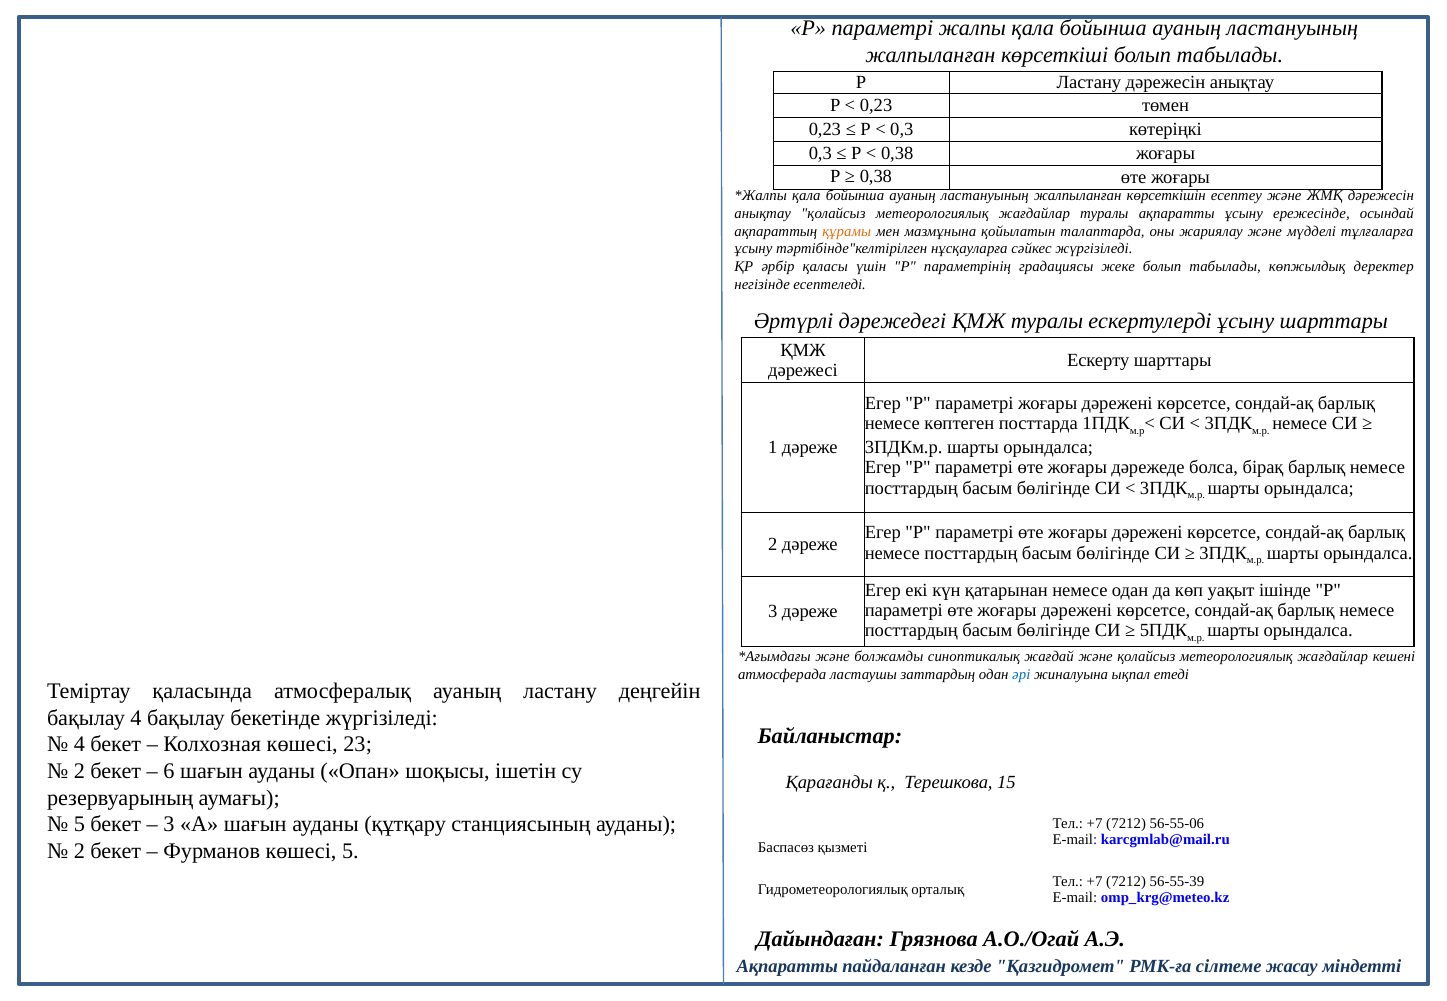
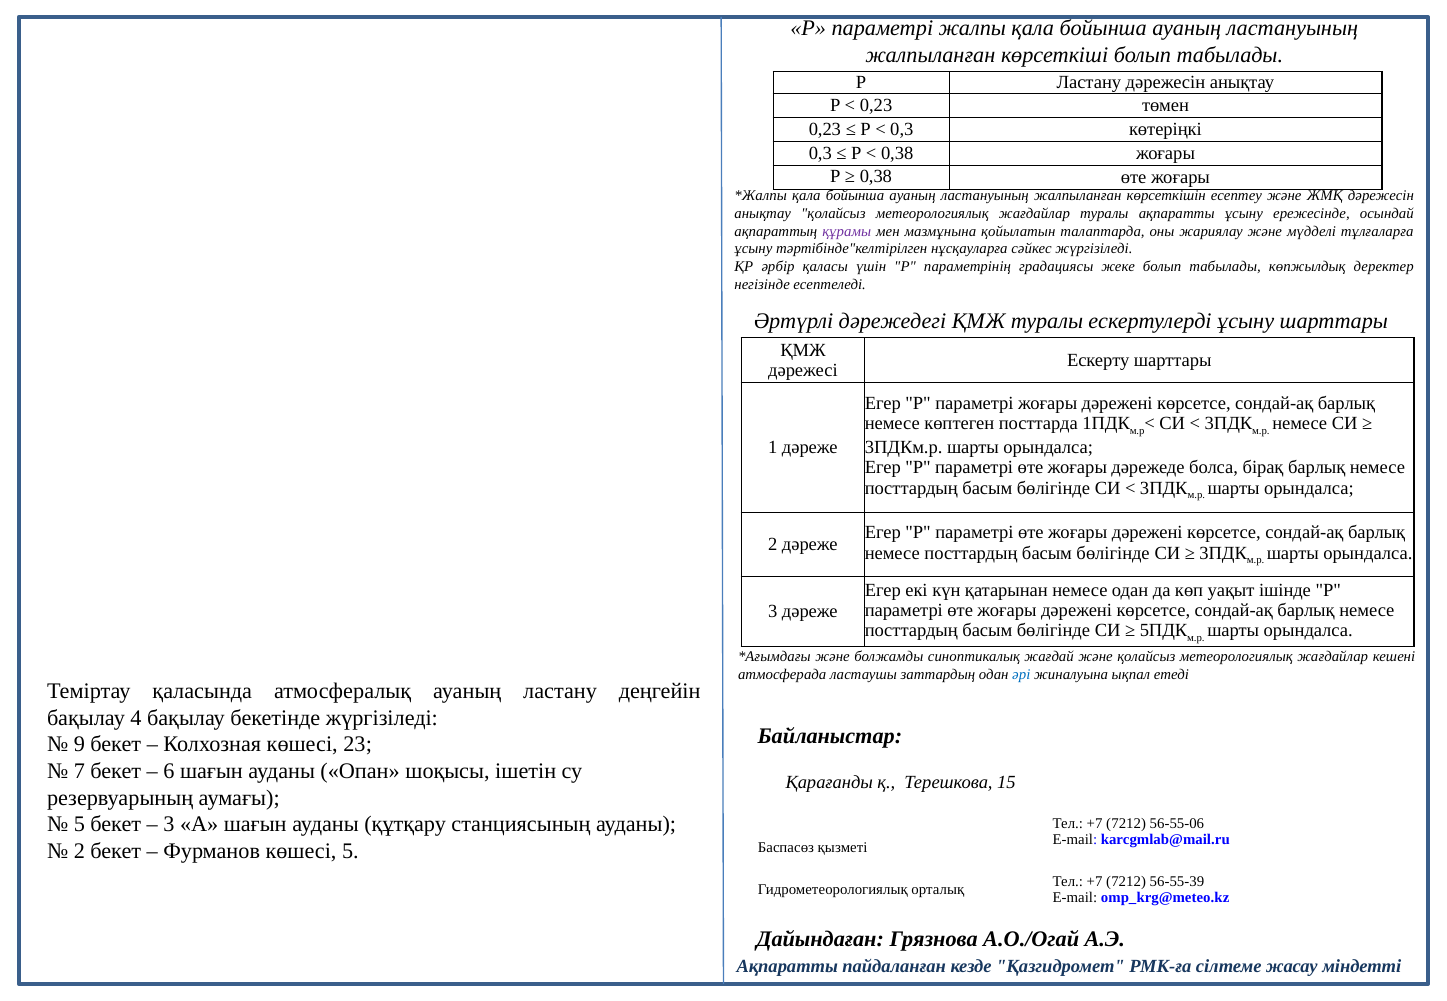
құрамы colour: orange -> purple (847, 231)
4: 4 -> 9 (79, 745)
2: 2 -> 7 (79, 772)
